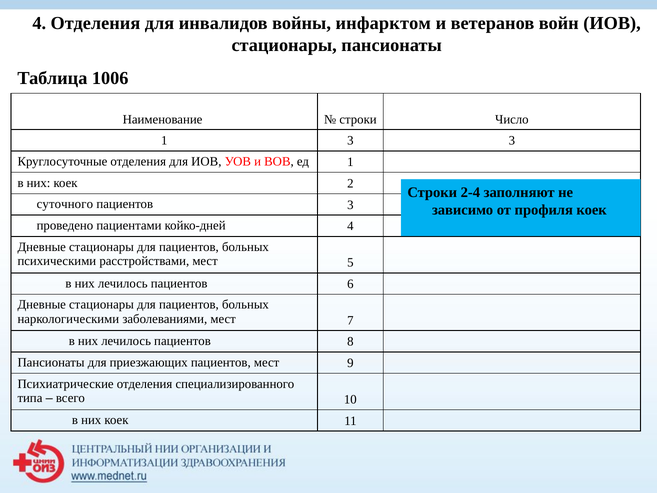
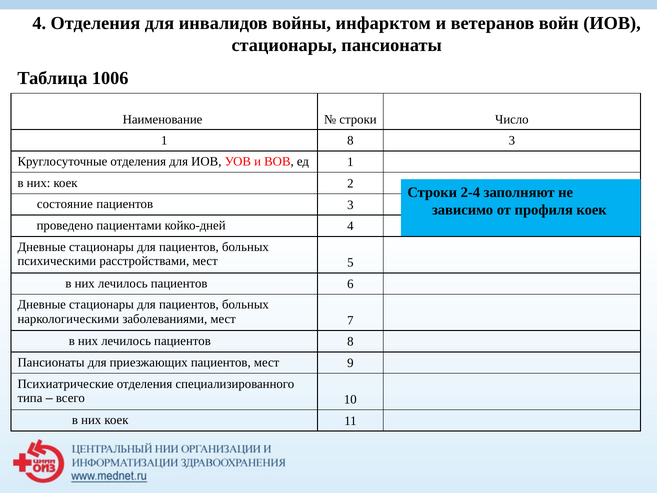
1 3: 3 -> 8 (350, 141)
суточного: суточного -> состояние (65, 204)
